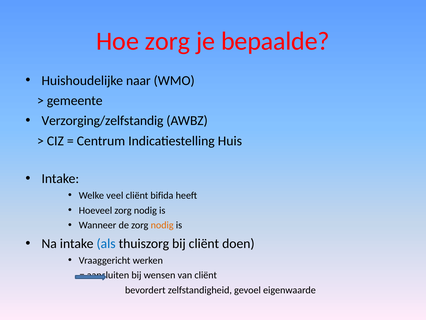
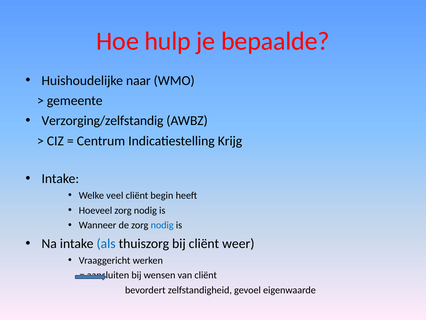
Hoe zorg: zorg -> hulp (168, 41)
Huis: Huis -> Krijg (230, 141)
bifida: bifida -> begin (162, 195)
nodig colour: orange -> blue (162, 225)
doen: doen -> weer (238, 243)
